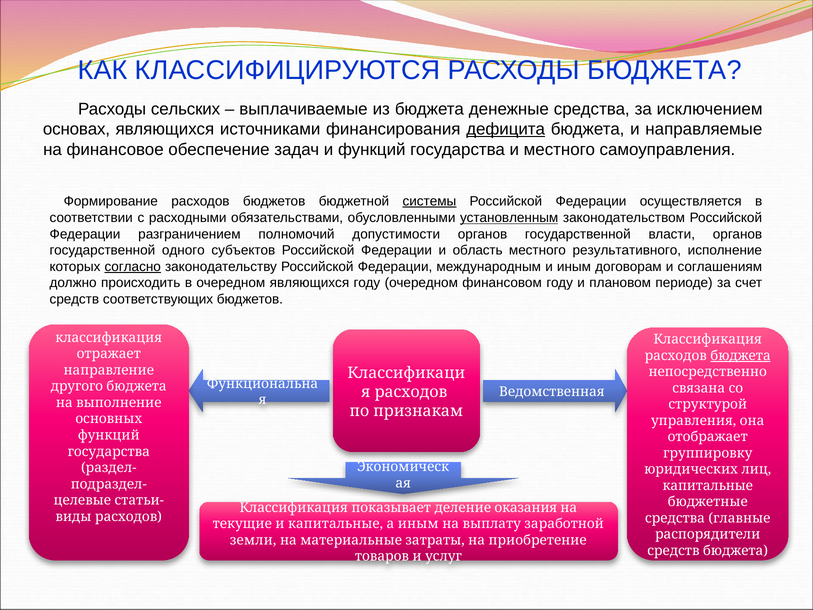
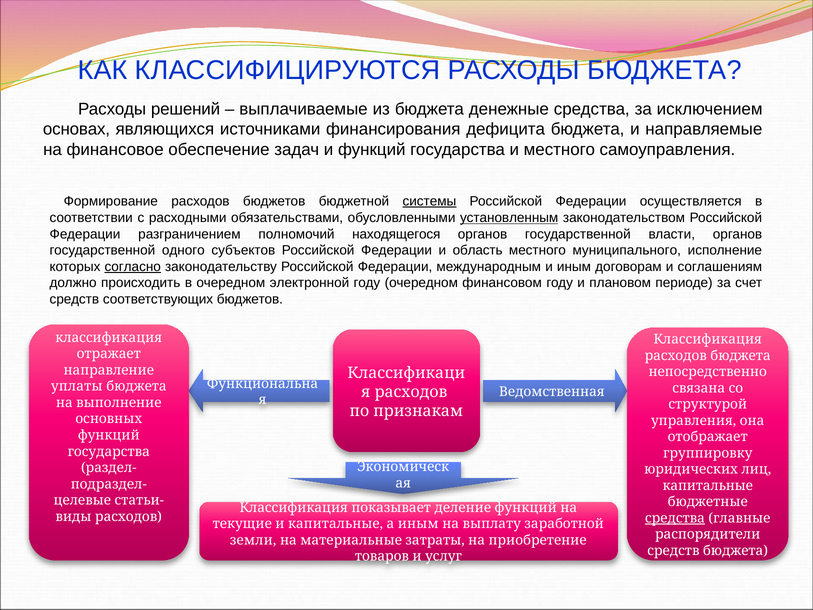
сельских: сельских -> решений (186, 109)
дефицита underline: present -> none (506, 129)
допустимости: допустимости -> находящегося (396, 234)
результативного: результативного -> муниципального (627, 250)
очередном являющихся: являющихся -> электронной (309, 283)
бюджета underline: present -> none (741, 355)
другого: другого -> уплаты (77, 386)
деление оказания: оказания -> функций (526, 507)
средства underline: none -> present (675, 518)
